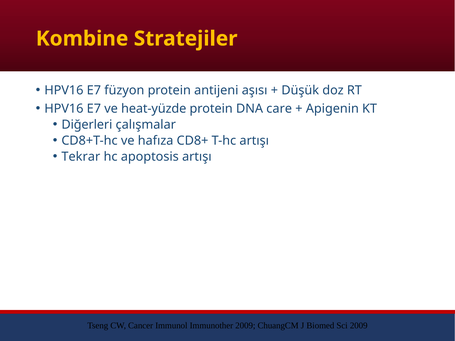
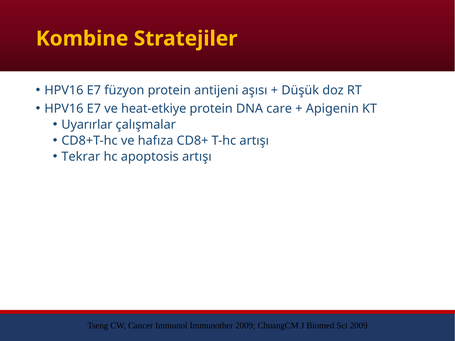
heat-yüzde: heat-yüzde -> heat-etkiye (154, 109)
Diğerleri: Diğerleri -> Uyarırlar (87, 125)
